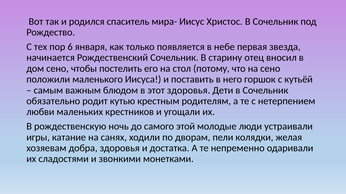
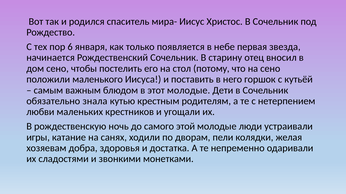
этот здоровья: здоровья -> молодые (189, 90)
родит: родит -> знала (95, 101)
